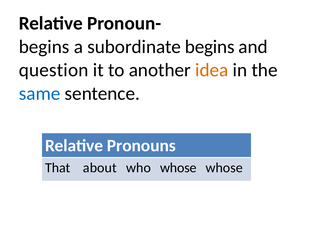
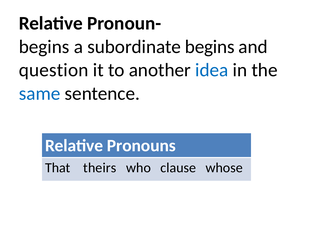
idea colour: orange -> blue (212, 70)
about: about -> theirs (100, 168)
who whose: whose -> clause (178, 168)
